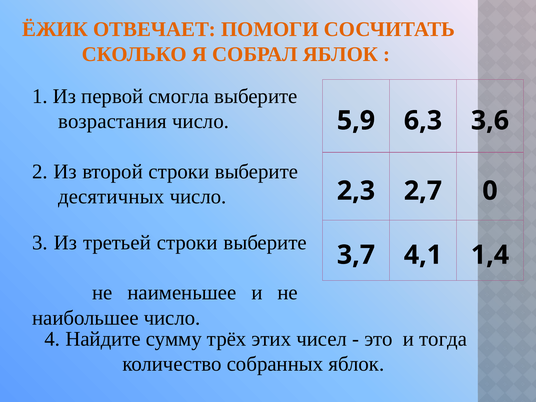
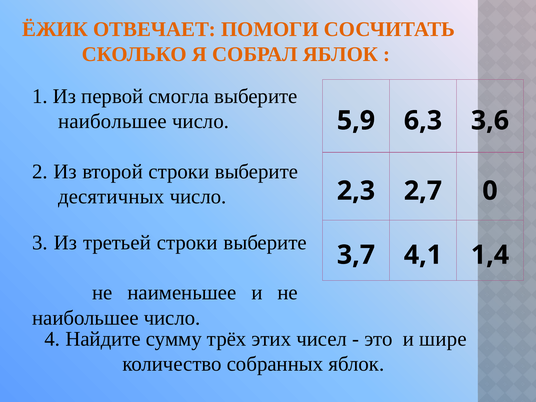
возрастания: возрастания -> наибольшее (112, 121)
тогда: тогда -> шире (443, 339)
